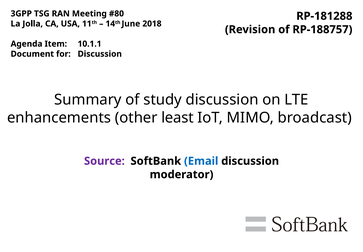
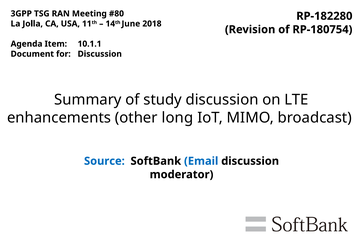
RP-181288: RP-181288 -> RP-182280 (324, 16)
RP-188757: RP-188757 -> RP-180754 (322, 29)
least: least -> long (177, 117)
Source colour: purple -> blue (104, 161)
